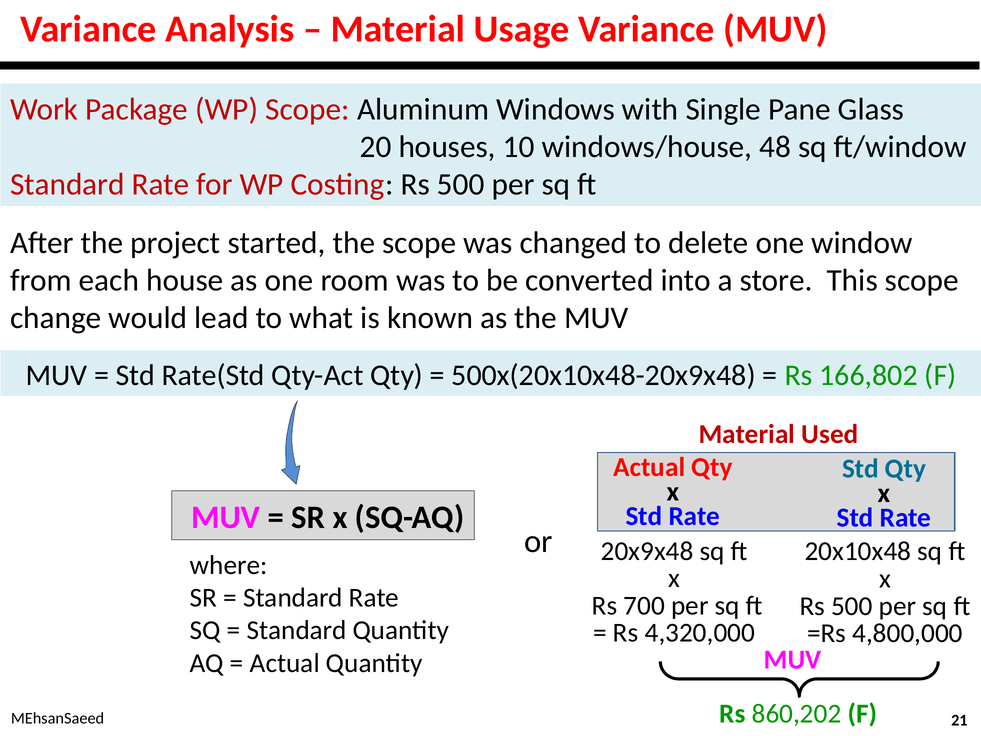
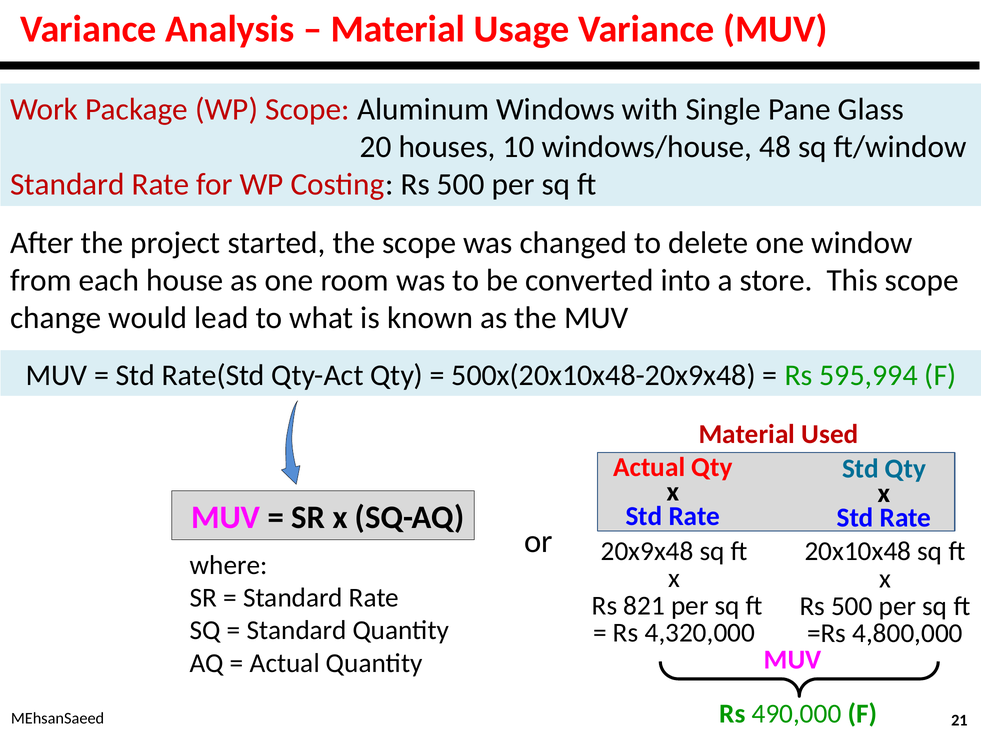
166,802: 166,802 -> 595,994 (869, 375)
700: 700 -> 821 (644, 605)
860,202: 860,202 -> 490,000 (797, 714)
